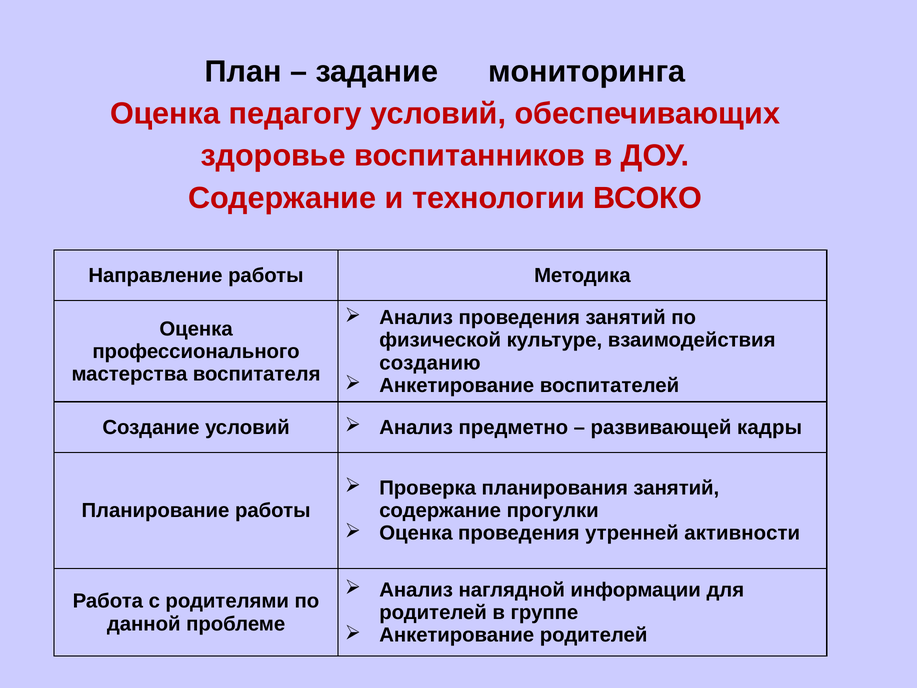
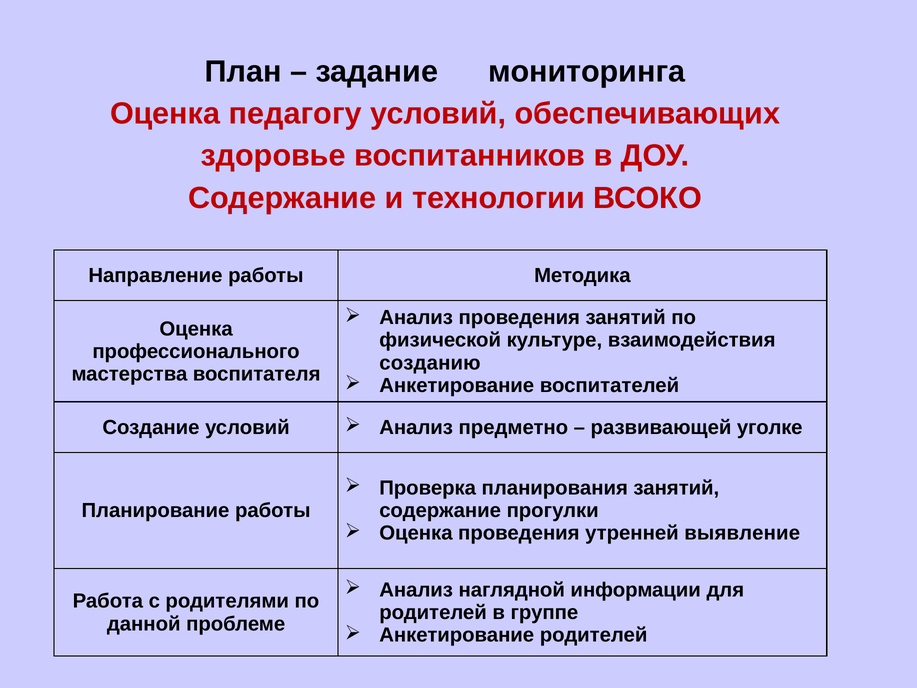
кадры: кадры -> уголке (770, 427)
активности: активности -> выявление (742, 533)
